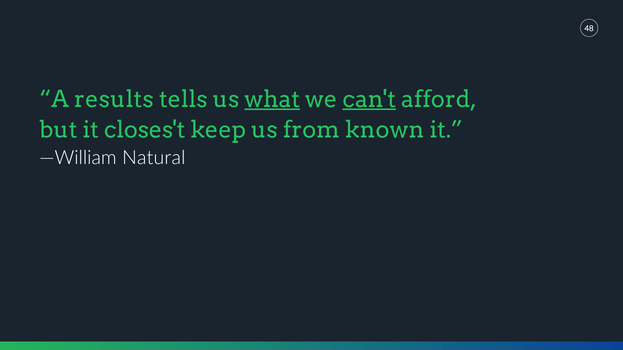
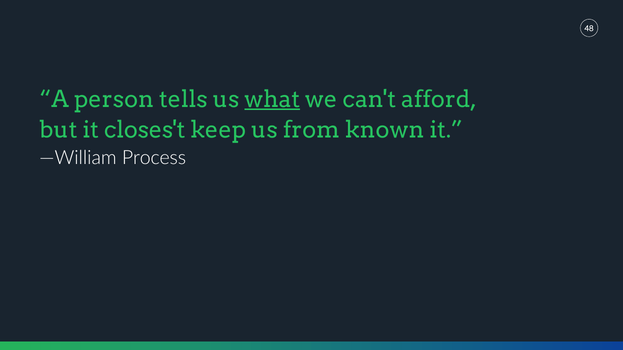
results: results -> person (114, 99)
can't underline: present -> none (369, 99)
Natural: Natural -> Process (154, 158)
